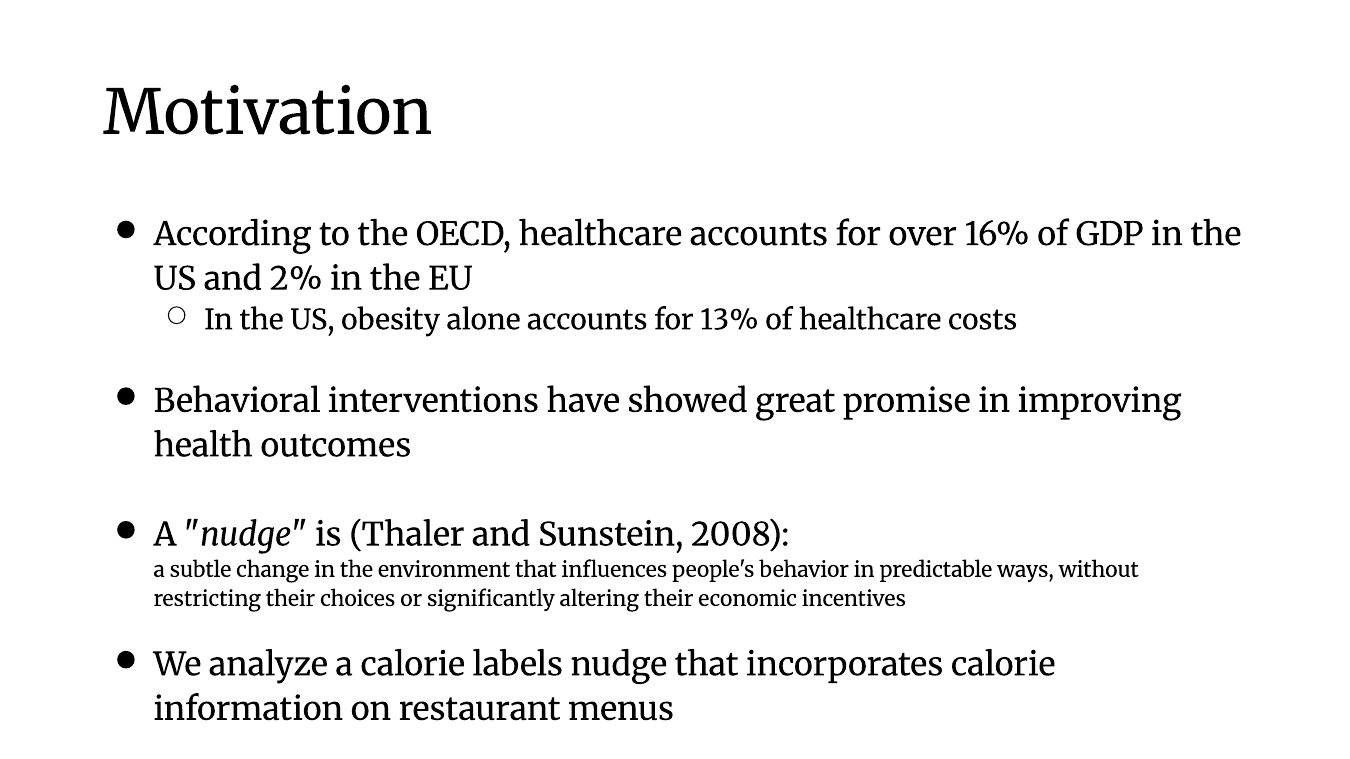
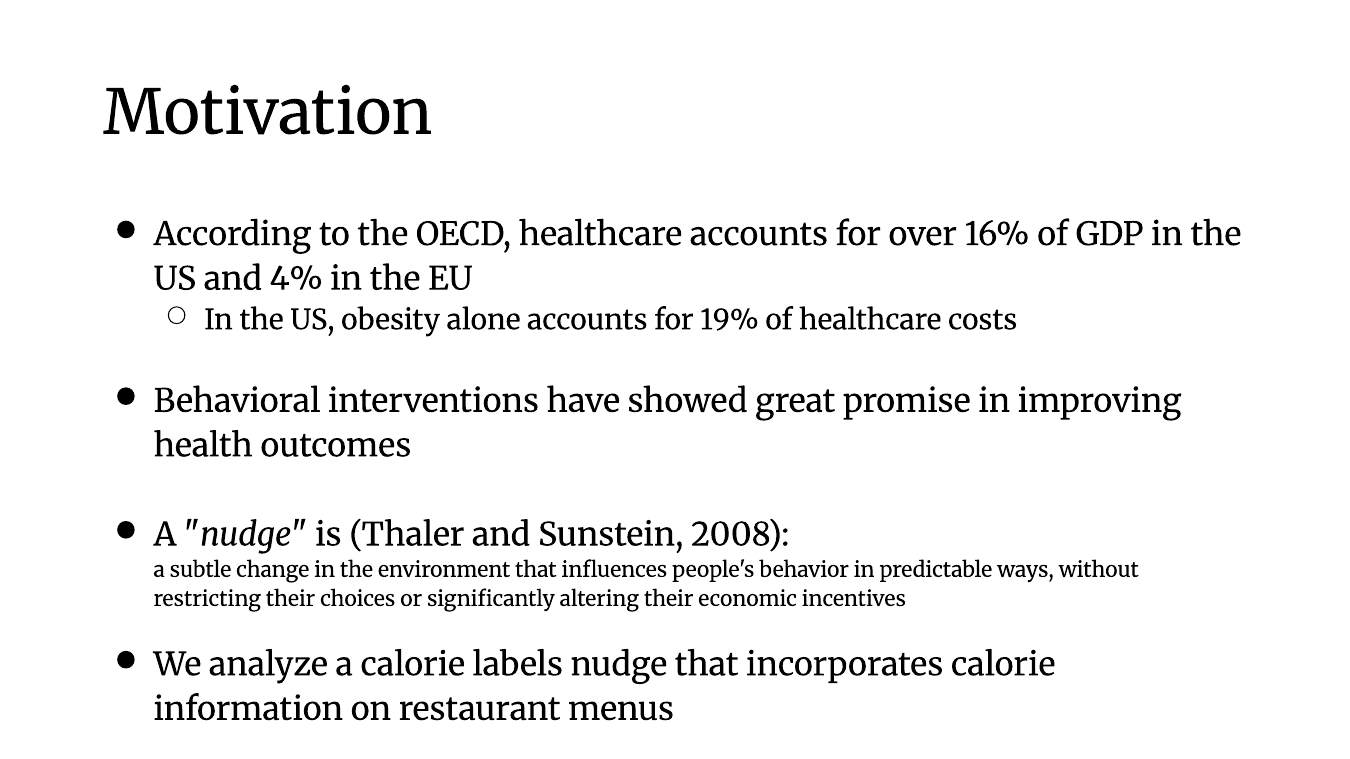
2%: 2% -> 4% (296, 279)
13%: 13% -> 19% (729, 320)
